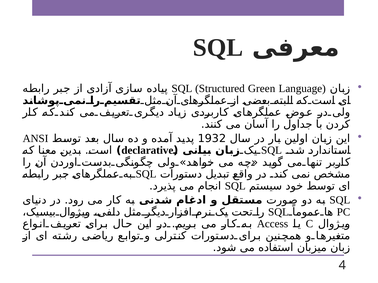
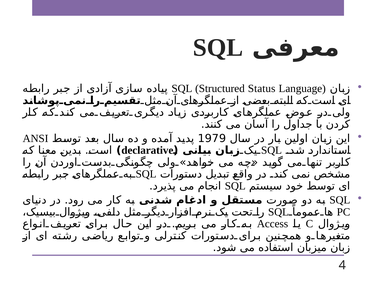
Green: Green -> Status (262, 89)
1932: 1932 -> 1979 (212, 139)
